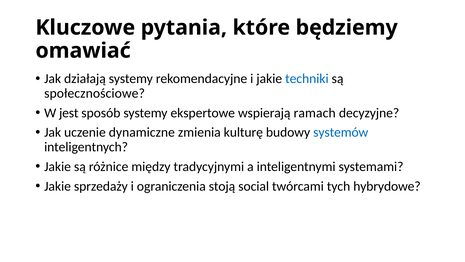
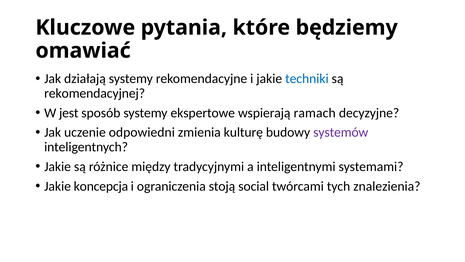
społecznościowe: społecznościowe -> rekomendacyjnej (95, 93)
dynamiczne: dynamiczne -> odpowiedni (142, 132)
systemów colour: blue -> purple (341, 132)
sprzedaży: sprzedaży -> koncepcja (101, 186)
hybrydowe: hybrydowe -> znalezienia (387, 186)
